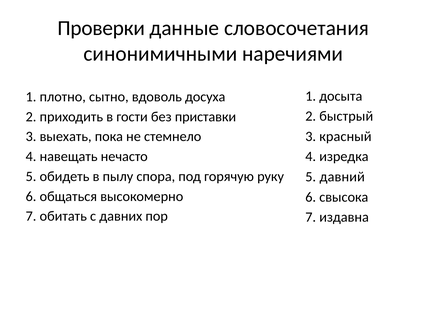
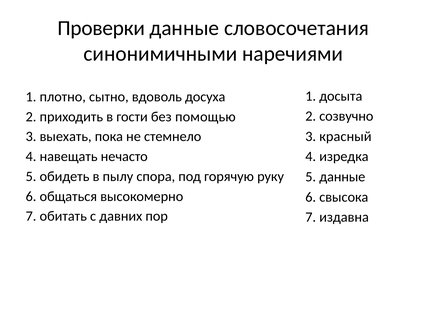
быстрый: быстрый -> созвучно (346, 116)
приставки: приставки -> помощью (205, 117)
5 давний: давний -> данные (342, 177)
